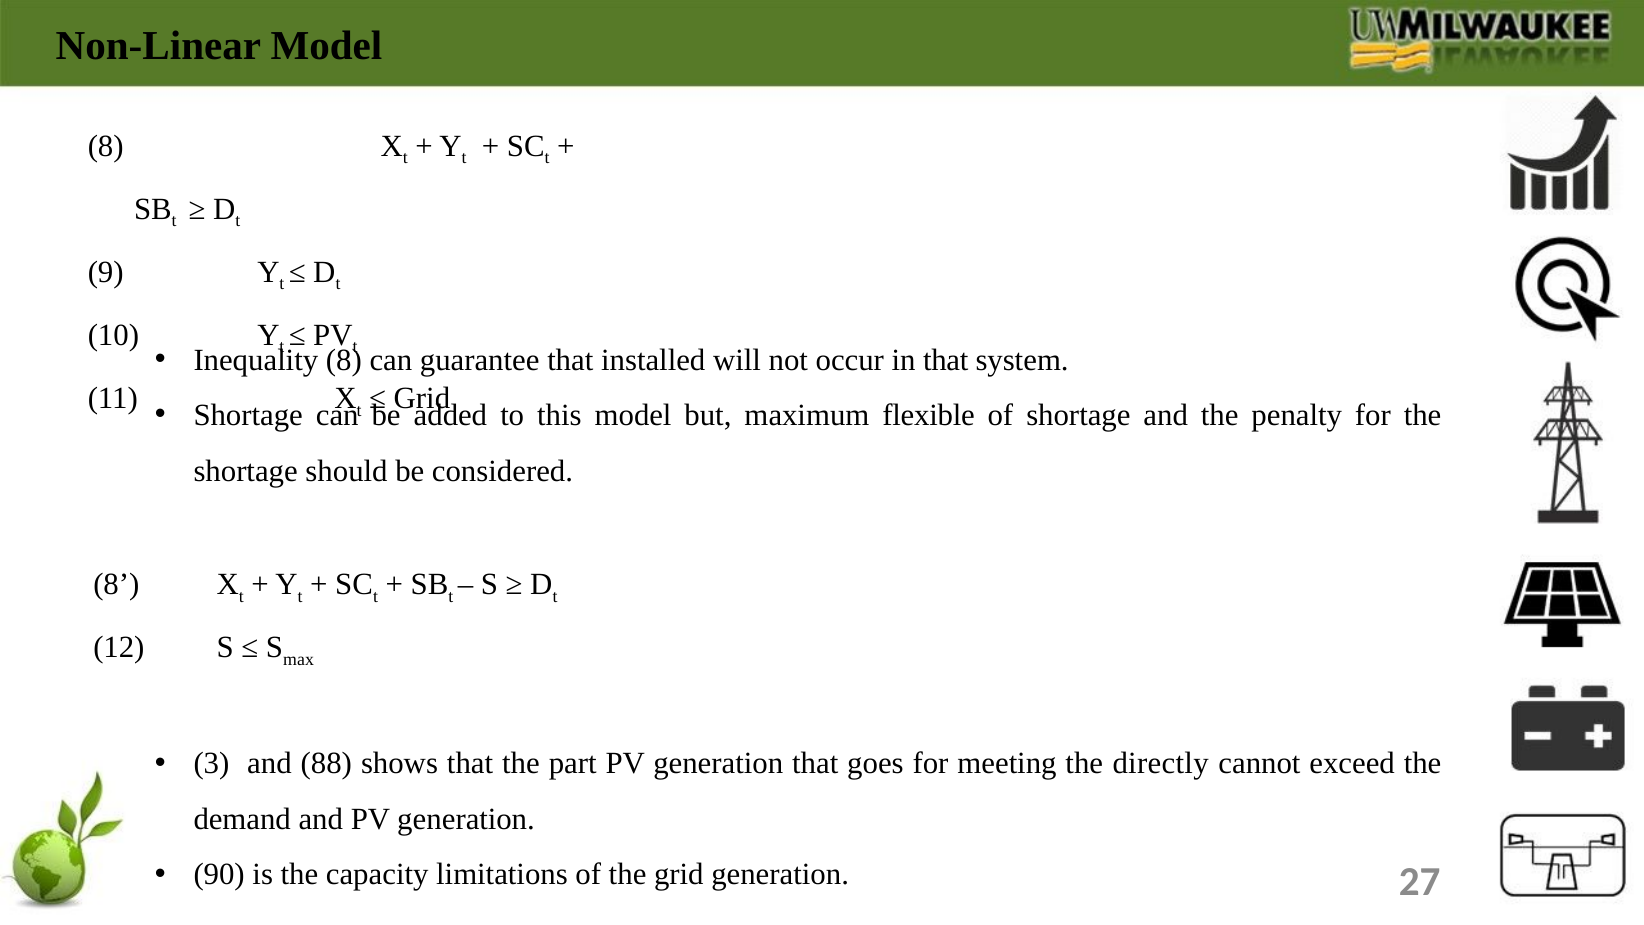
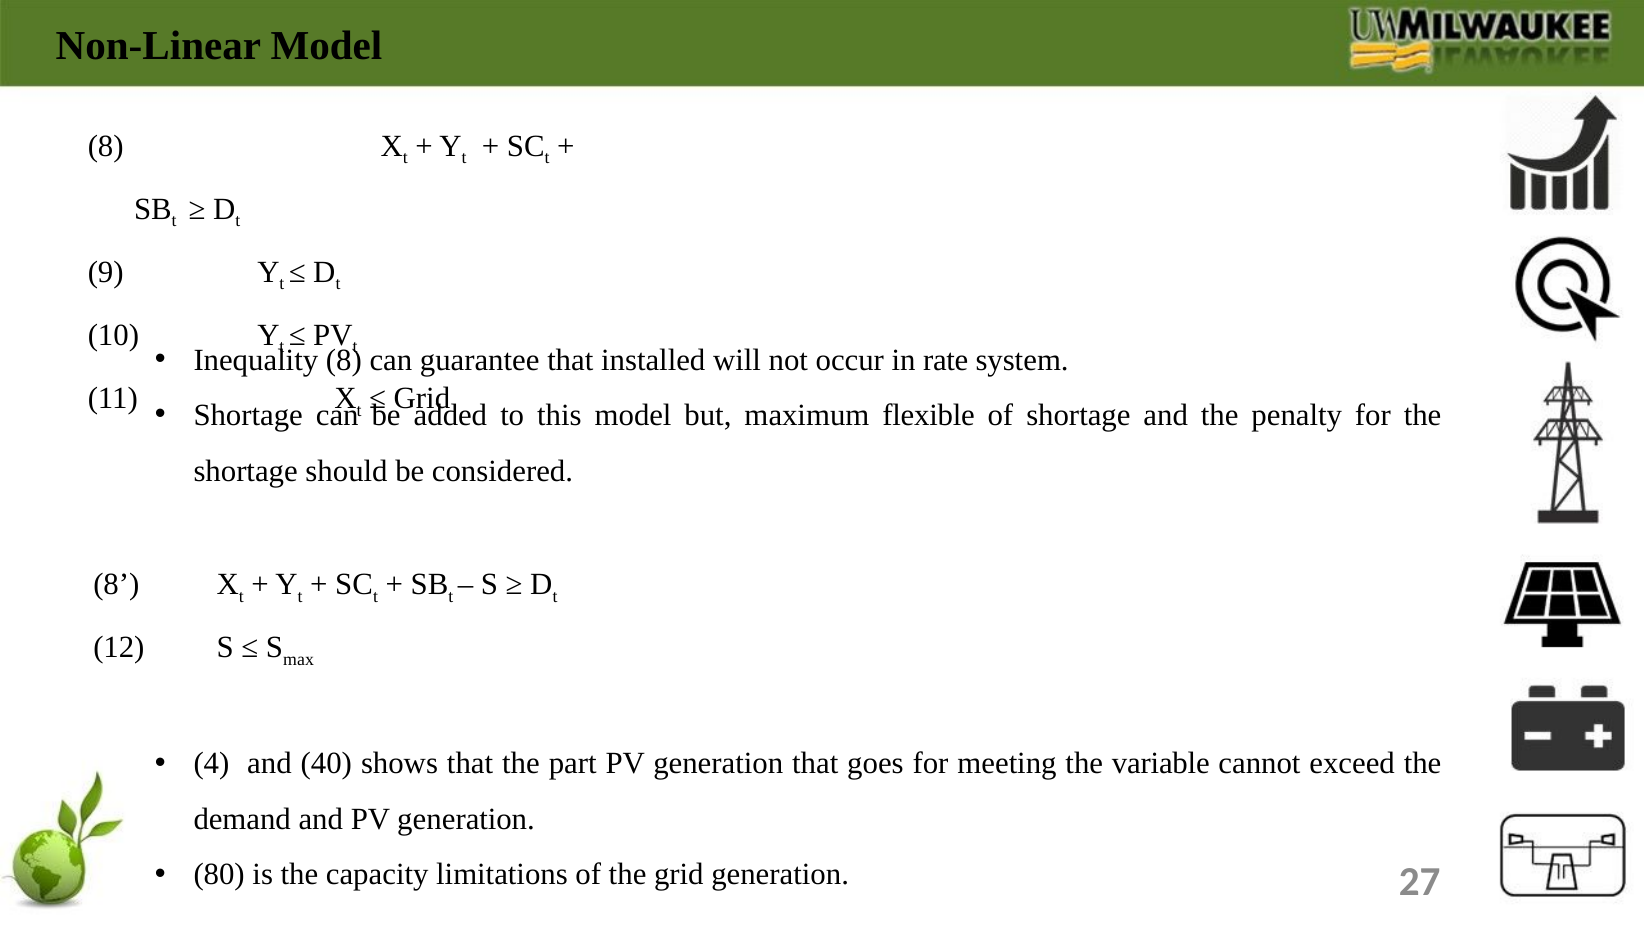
in that: that -> rate (946, 360)
3: 3 -> 4 (211, 763)
88: 88 -> 40 (326, 763)
directly: directly -> variable (1161, 763)
90: 90 -> 80 (219, 874)
